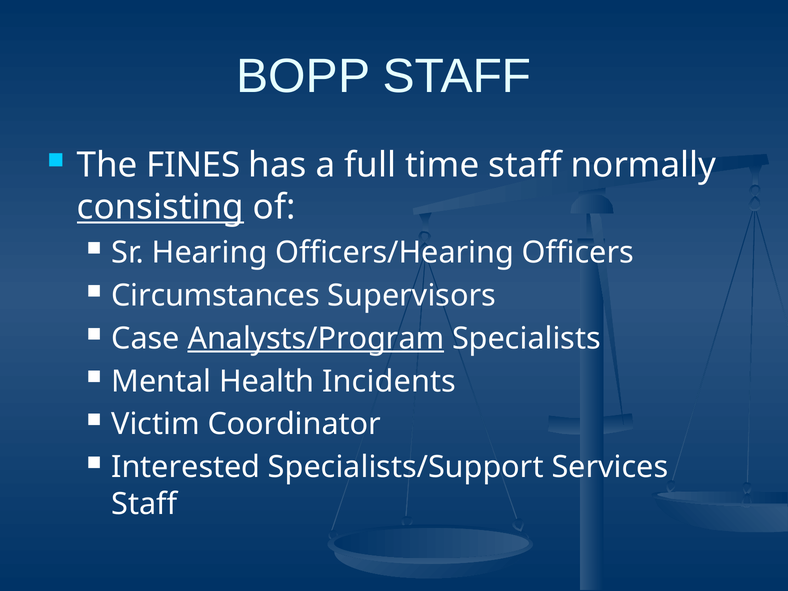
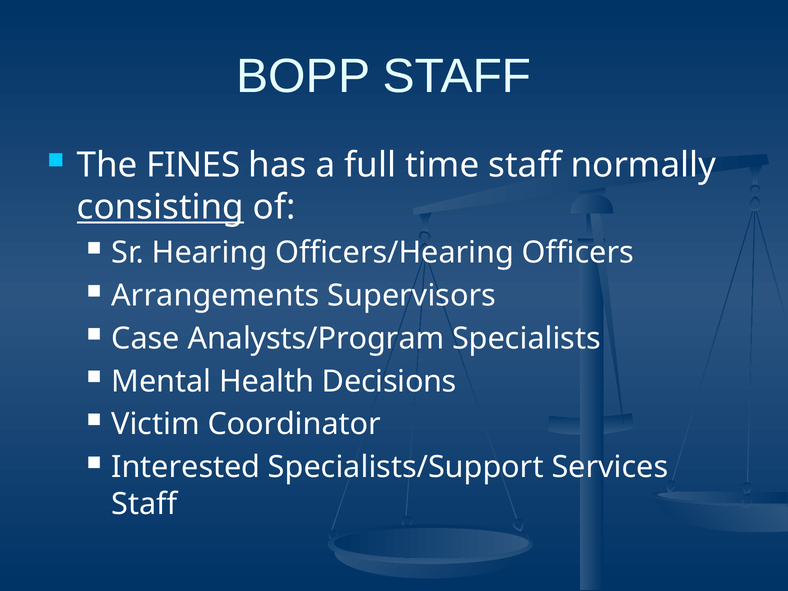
Circumstances: Circumstances -> Arrangements (215, 296)
Analysts/Program underline: present -> none (316, 338)
Incidents: Incidents -> Decisions (389, 381)
